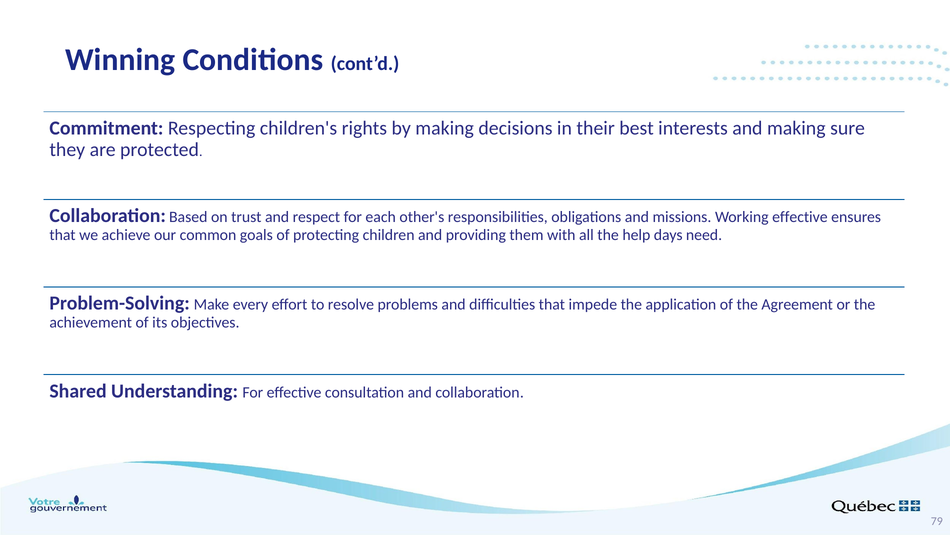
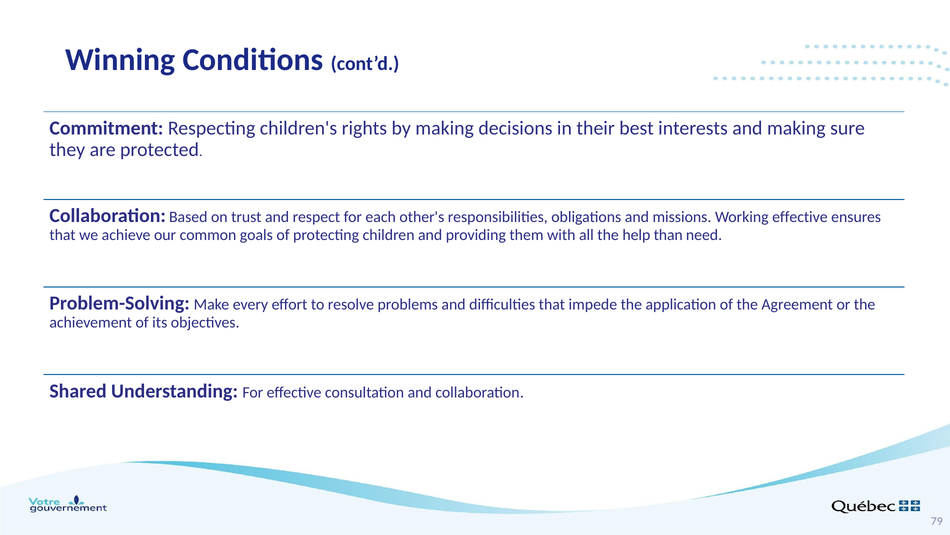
days: days -> than (668, 235)
